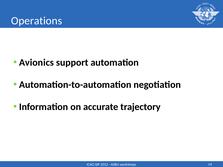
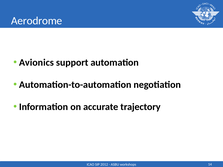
Operations: Operations -> Aerodrome (37, 21)
